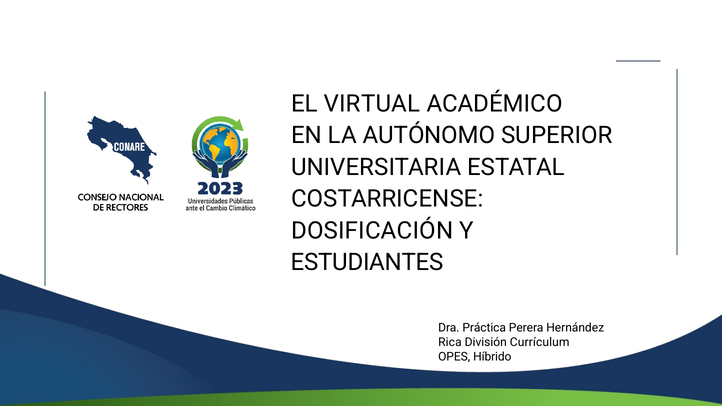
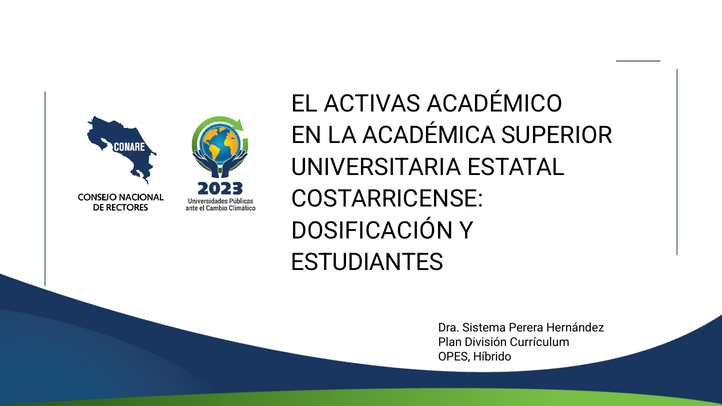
VIRTUAL: VIRTUAL -> ACTIVAS (372, 104)
AUTÓNOMO: AUTÓNOMO -> ACADÉMICA (429, 135)
Práctica: Práctica -> Sistema (484, 328)
Rica: Rica -> Plan (450, 342)
